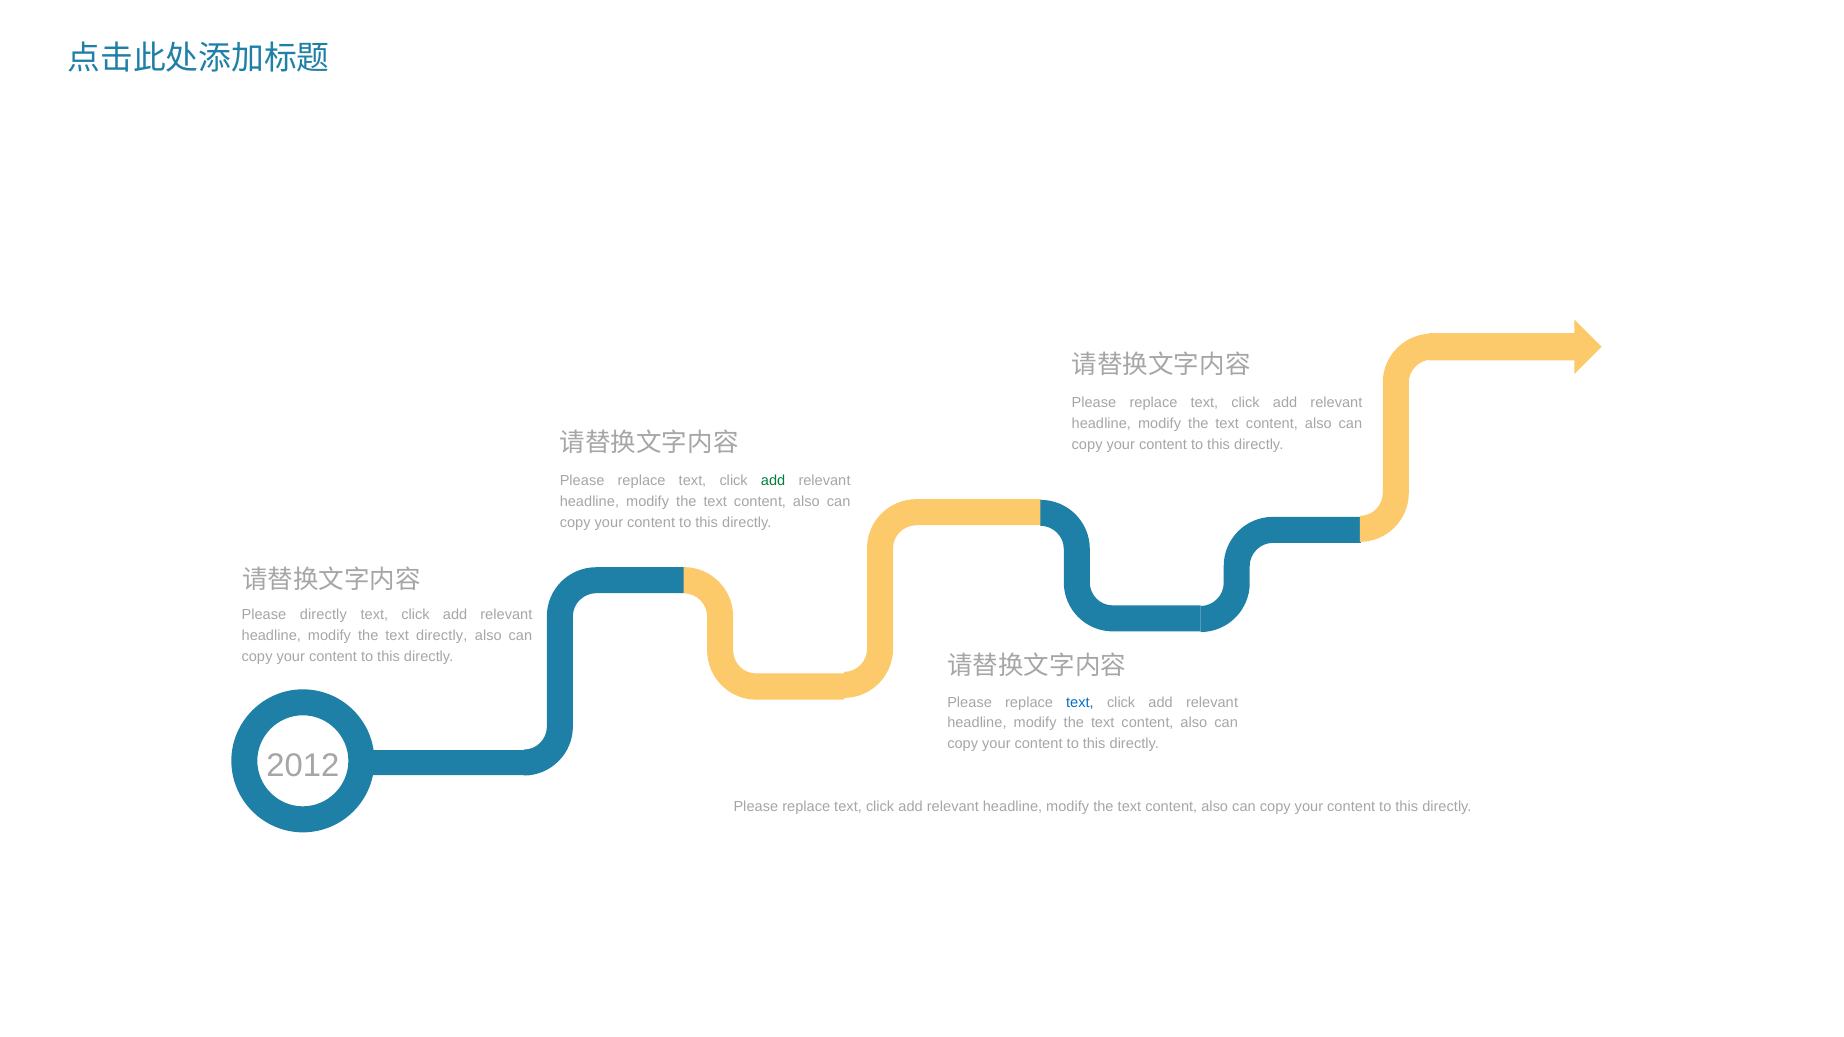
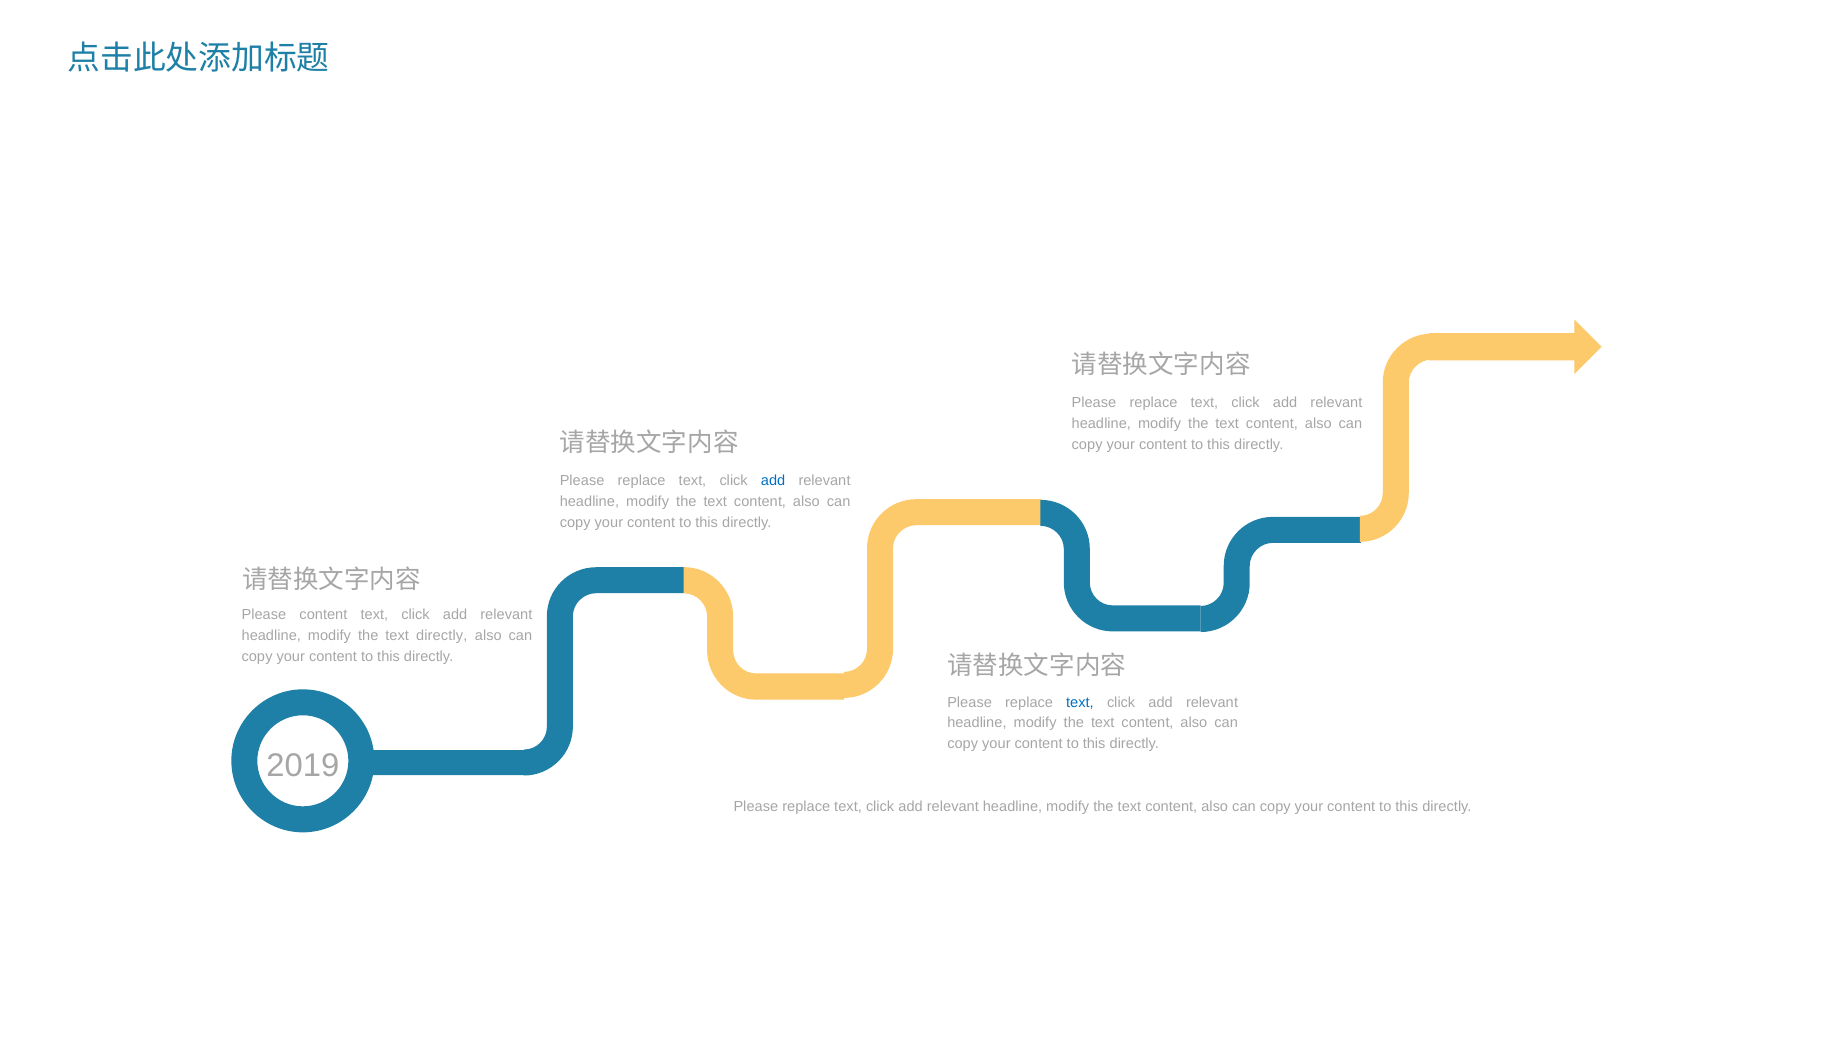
add colour: green -> blue (773, 481)
Please directly: directly -> content (323, 615)
2012: 2012 -> 2019 (303, 766)
